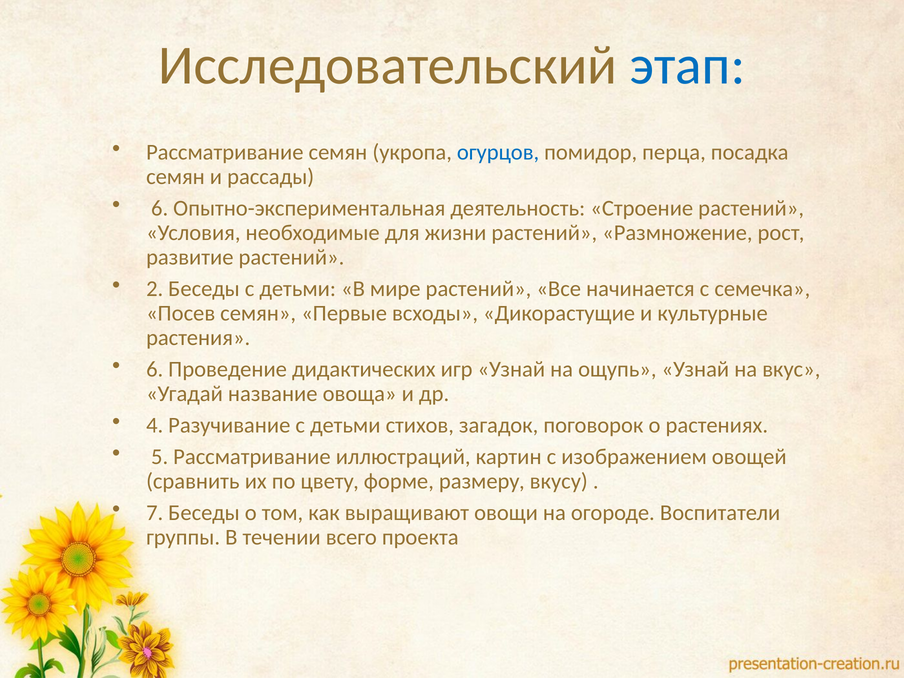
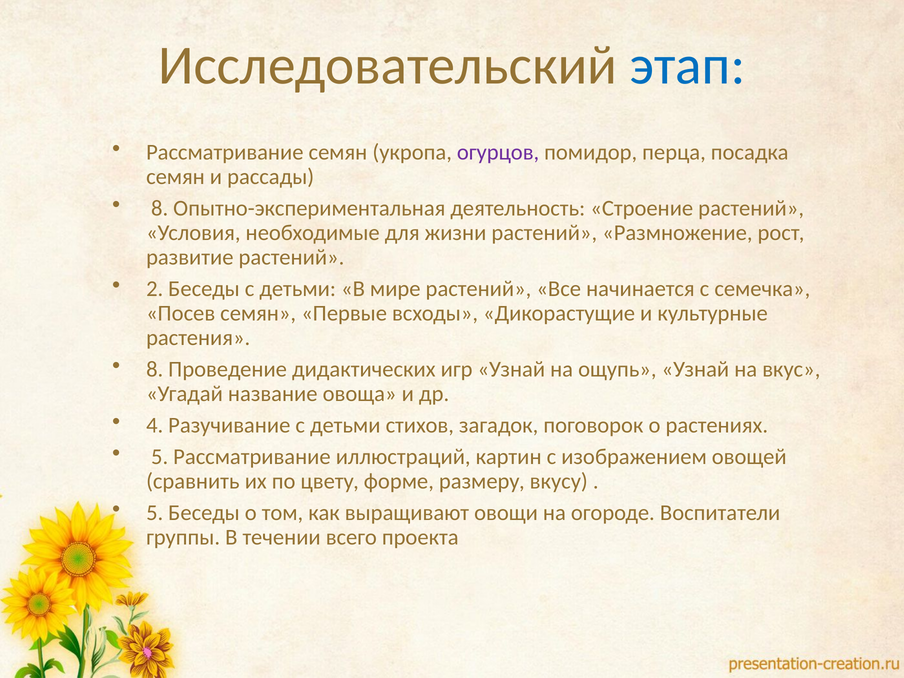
огурцов colour: blue -> purple (498, 152)
6: 6 -> 8 (160, 208)
6: 6 -> 8 (155, 369)
7: 7 -> 5 (155, 513)
